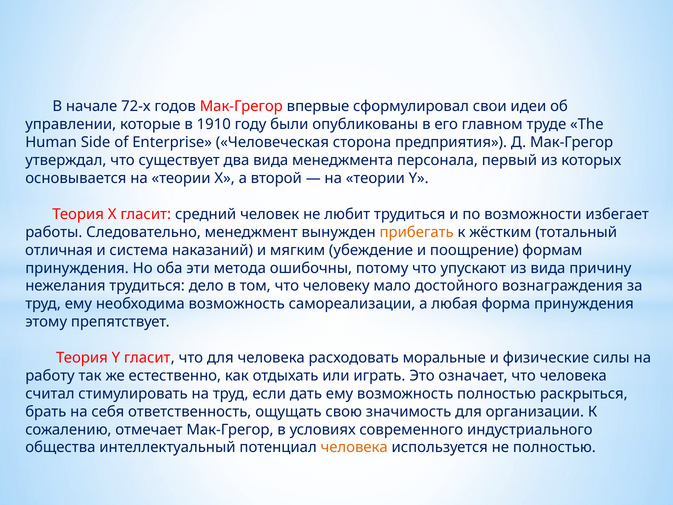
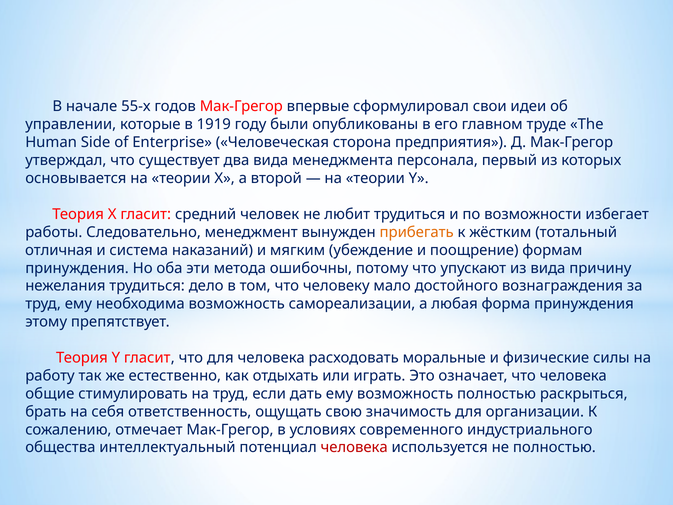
72-х: 72-х -> 55-х (136, 107)
1910: 1910 -> 1919 (214, 124)
считал: считал -> общие (50, 394)
человека colour: orange -> red (354, 447)
